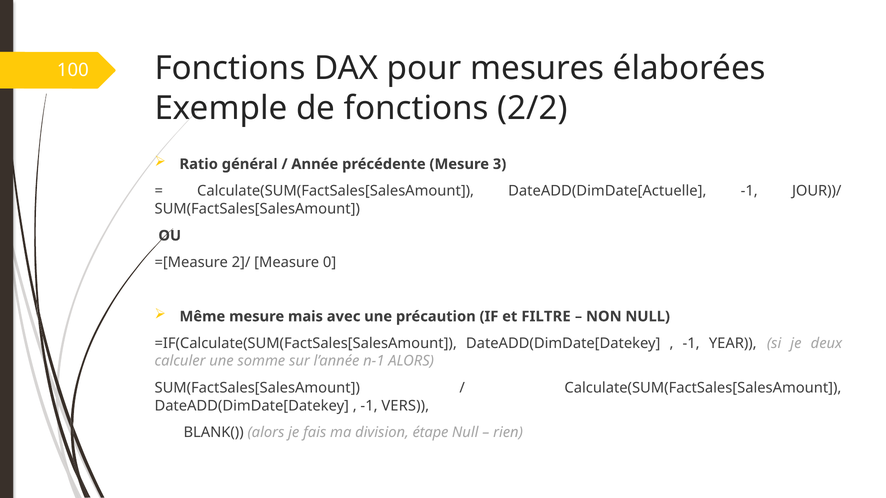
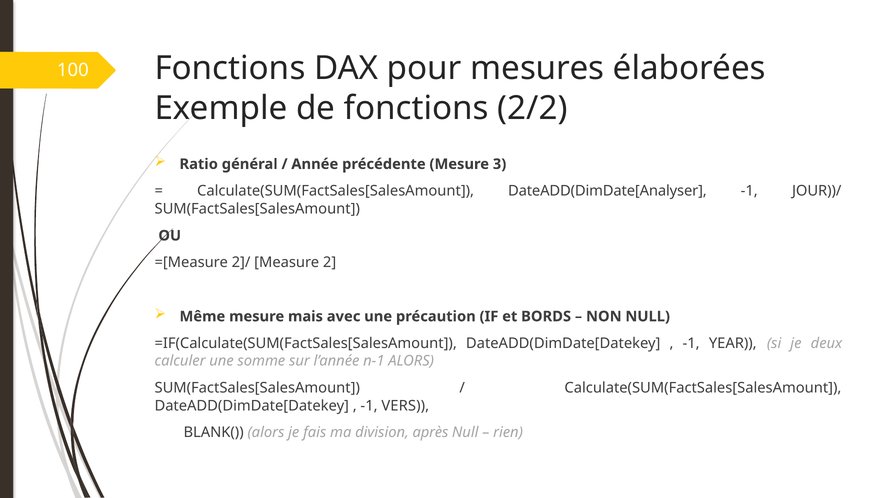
DateADD(DimDate[Actuelle: DateADD(DimDate[Actuelle -> DateADD(DimDate[Analyser (607, 191)
0: 0 -> 2 (330, 263)
FILTRE: FILTRE -> BORDS (546, 317)
étape: étape -> après (430, 433)
